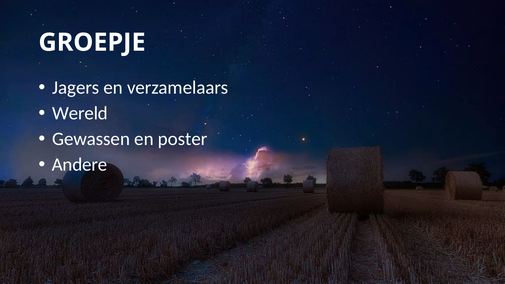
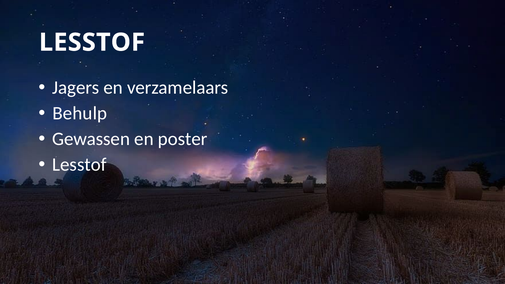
GROEPJE: GROEPJE -> LESSTOF (92, 42)
Wereld: Wereld -> Behulp (80, 113)
Andere: Andere -> Lesstof (79, 165)
